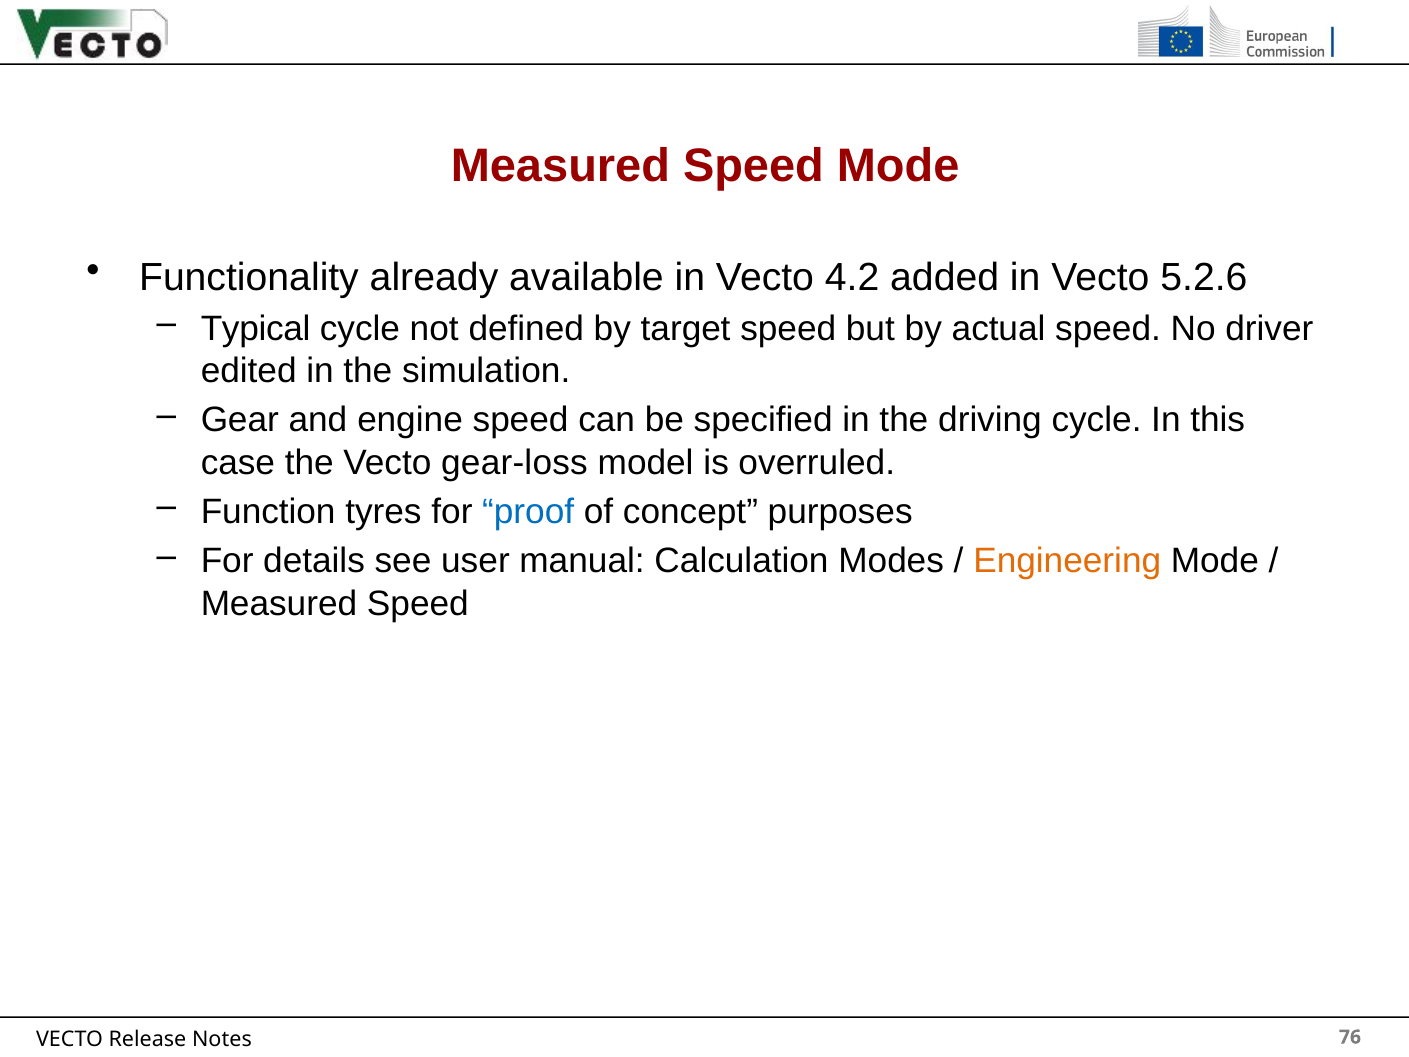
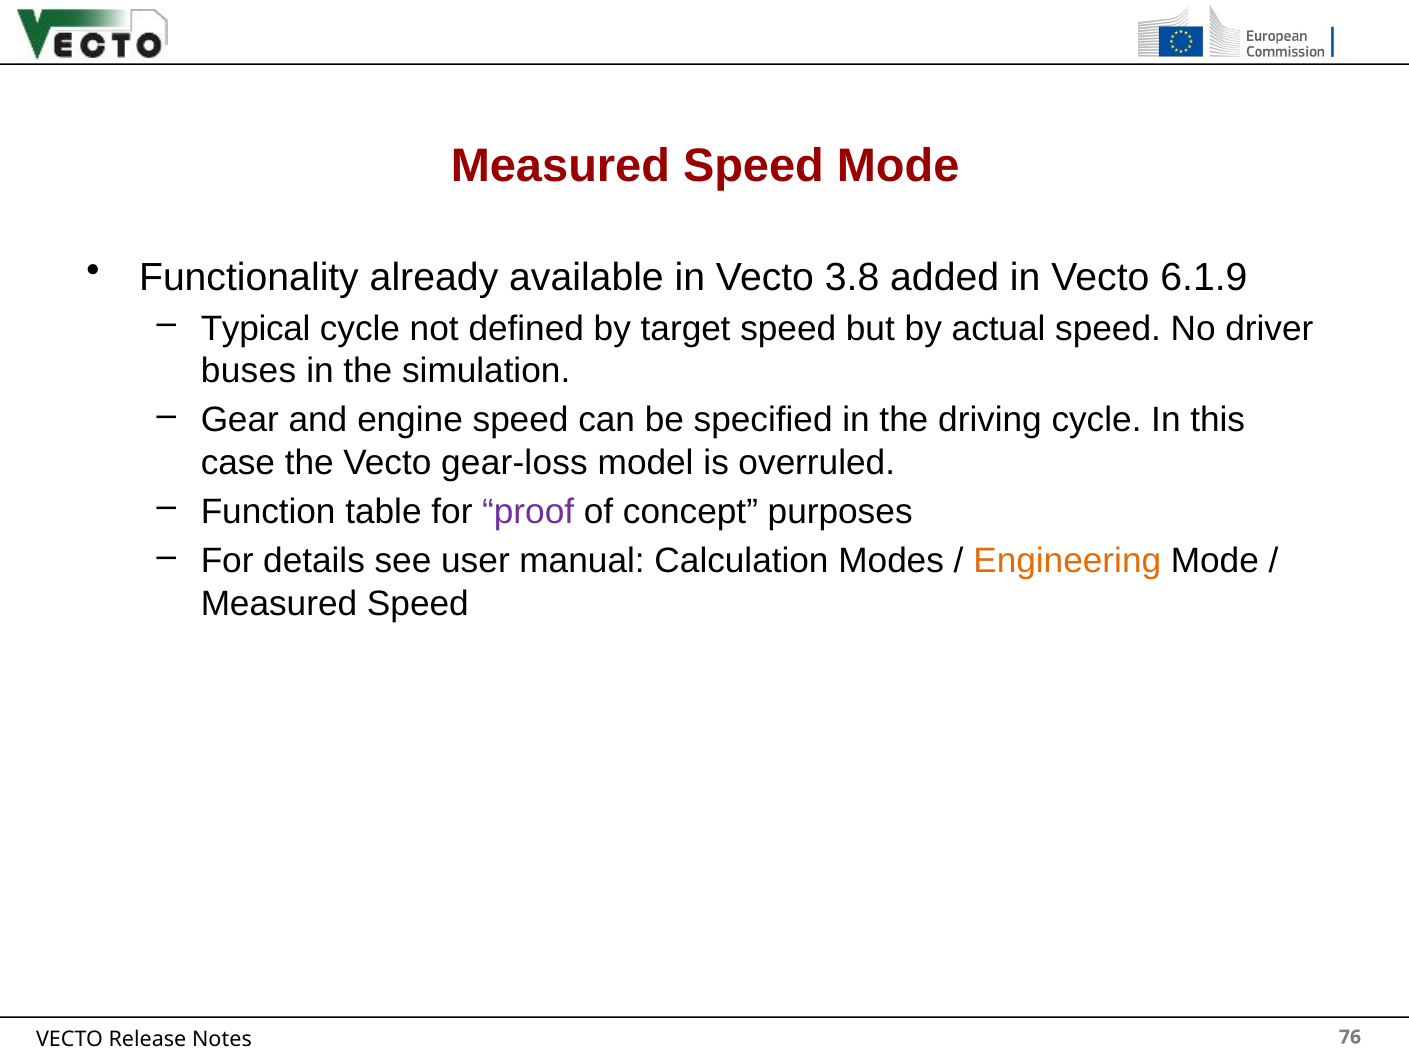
4.2: 4.2 -> 3.8 (852, 277)
5.2.6: 5.2.6 -> 6.1.9 (1204, 277)
edited: edited -> buses (249, 371)
tyres: tyres -> table (383, 512)
proof colour: blue -> purple (528, 512)
